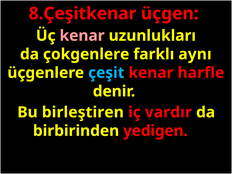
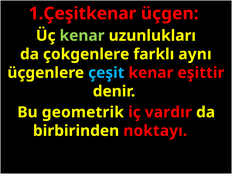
8.Çeşitkenar: 8.Çeşitkenar -> 1.Çeşitkenar (83, 14)
kenar colour: pink -> light green (82, 36)
harfle: harfle -> eşittir (201, 73)
birleştiren: birleştiren -> geometrik (83, 112)
yedigen: yedigen -> noktayı (155, 131)
